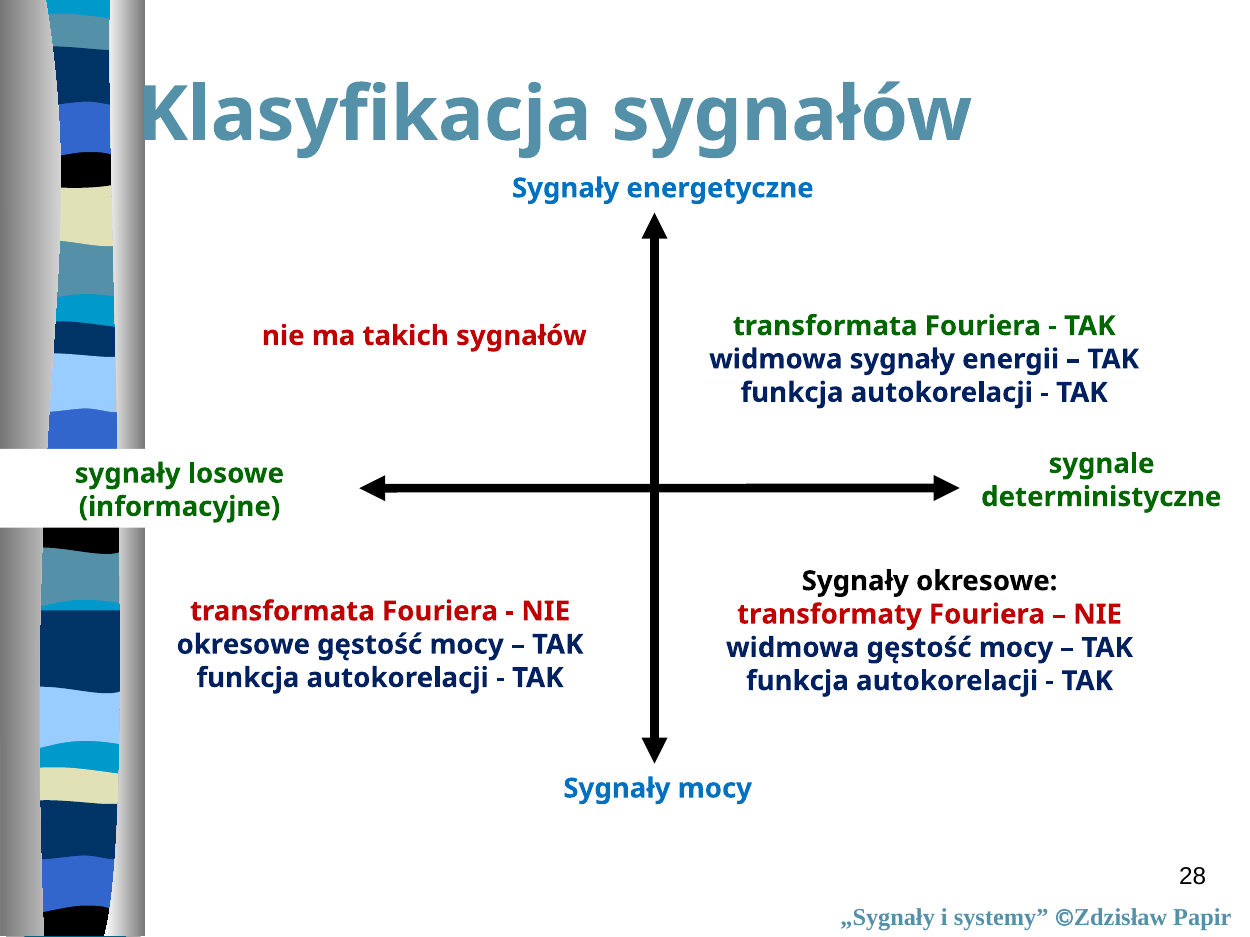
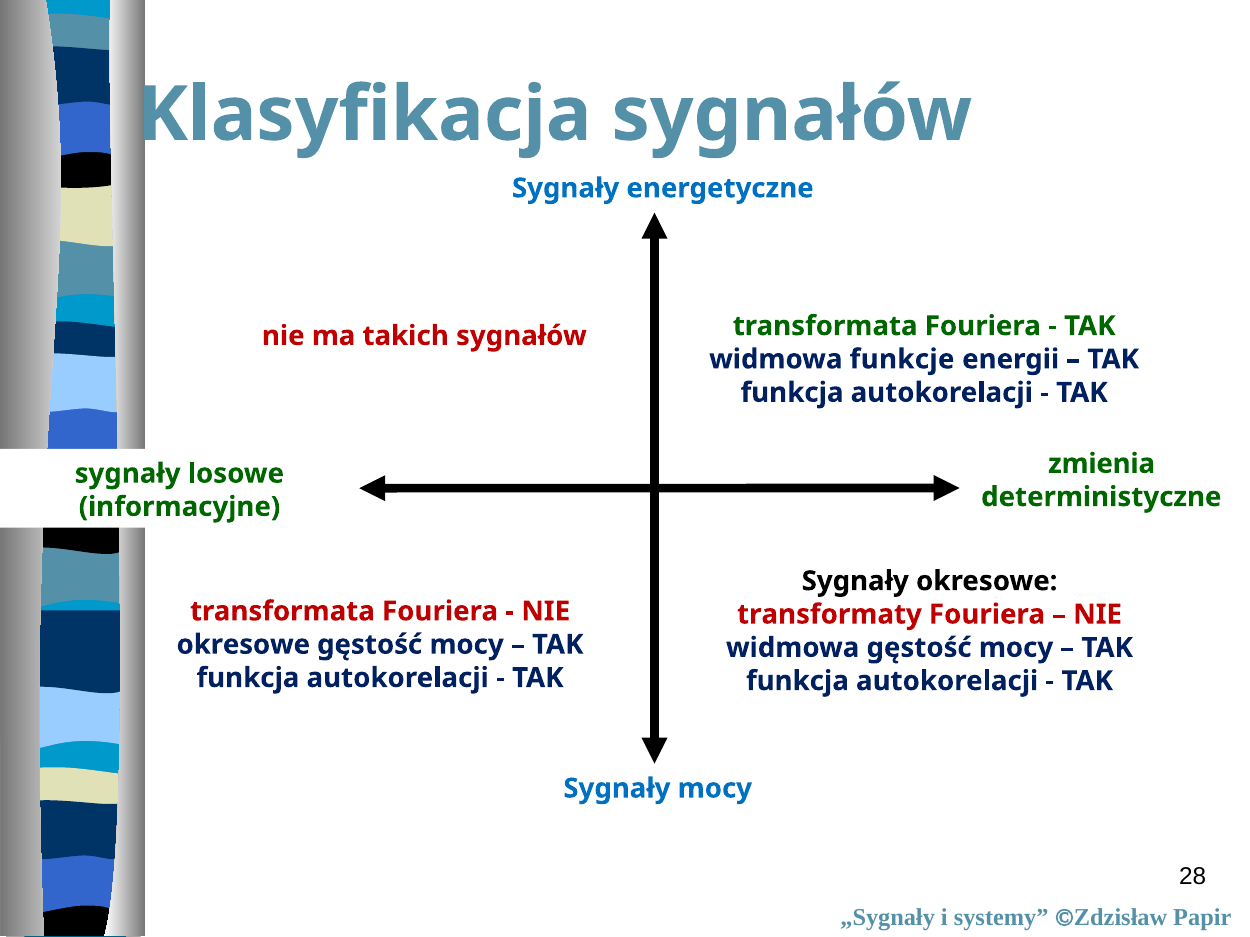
widmowa sygnały: sygnały -> funkcje (902, 359)
sygnale: sygnale -> zmienia (1102, 464)
